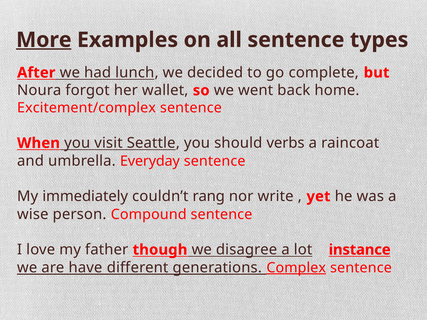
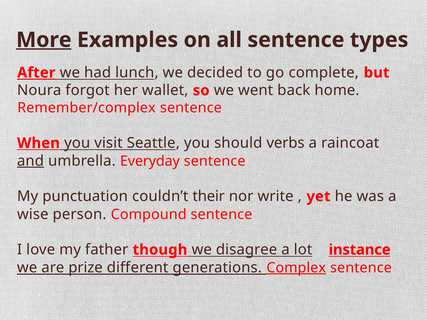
After underline: none -> present (36, 73)
Excitement/complex: Excitement/complex -> Remember/complex (86, 108)
and underline: none -> present (30, 161)
immediately: immediately -> punctuation (85, 197)
rang: rang -> their (209, 197)
have: have -> prize (86, 268)
